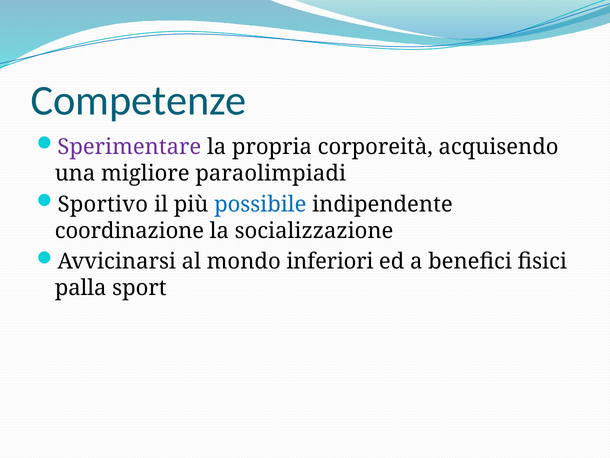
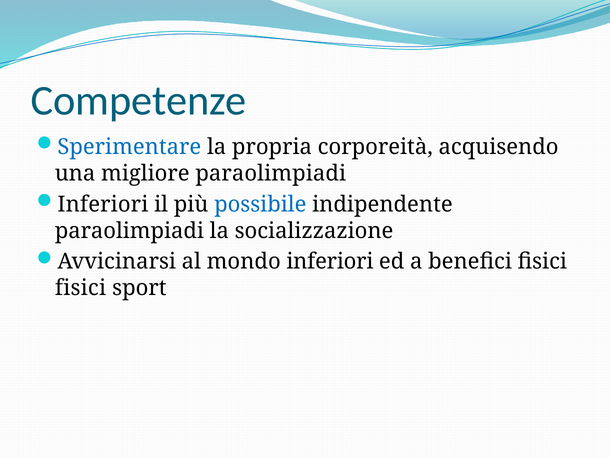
Sperimentare colour: purple -> blue (129, 147)
Sportivo: Sportivo -> Inferiori (103, 204)
coordinazione: coordinazione -> paraolimpiadi (129, 231)
palla: palla -> fisici (81, 288)
